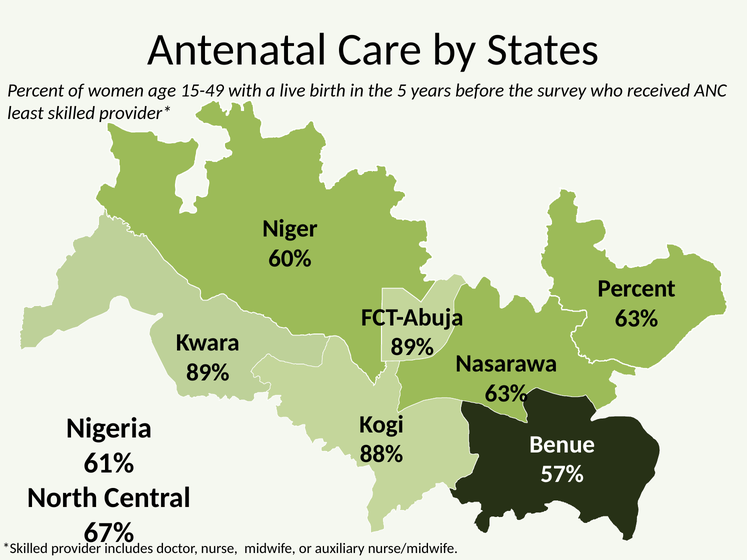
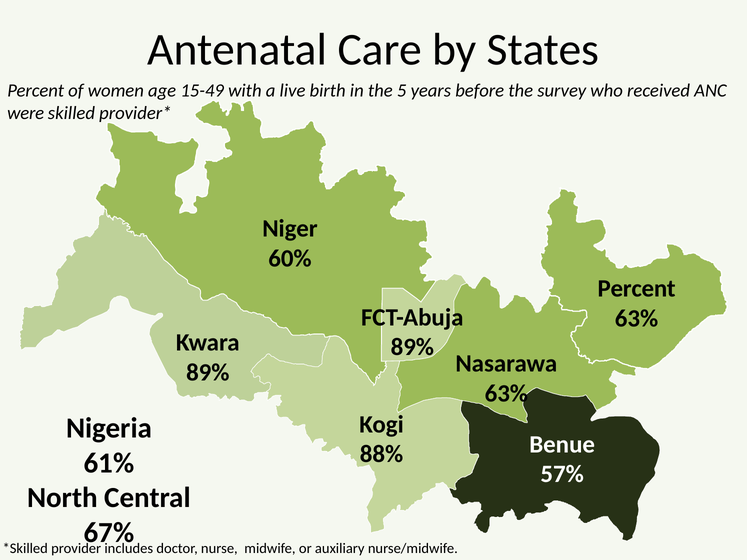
least: least -> were (26, 113)
